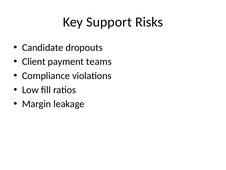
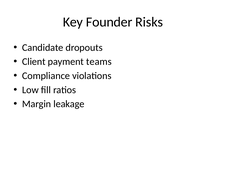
Support: Support -> Founder (109, 22)
